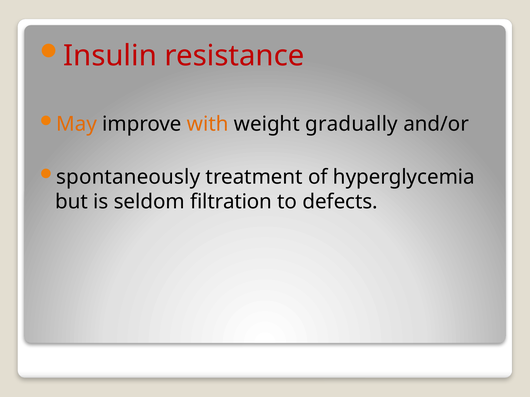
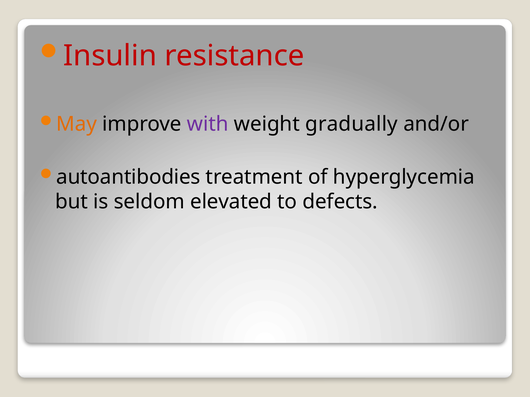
with colour: orange -> purple (208, 124)
spontaneously: spontaneously -> autoantibodies (128, 177)
filtration: filtration -> elevated (231, 202)
